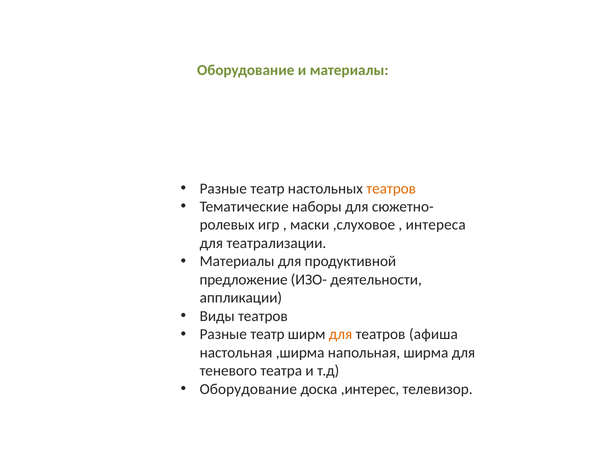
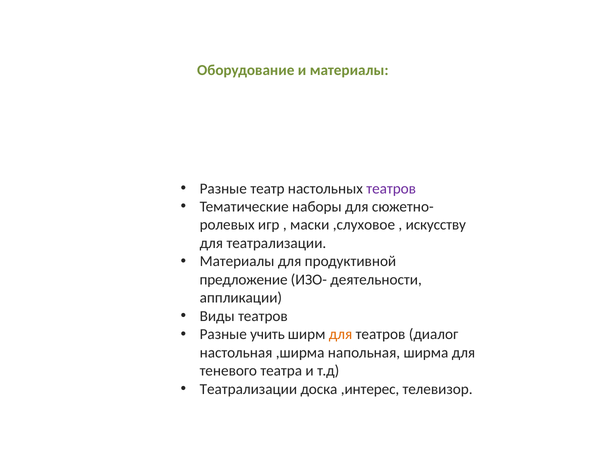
театров colour: orange -> purple (391, 188)
интереса: интереса -> искусству (436, 225)
театр: театр -> учить (268, 334)
афиша: афиша -> диалог (434, 334)
Оборудование: Оборудование -> Театрализации (248, 389)
